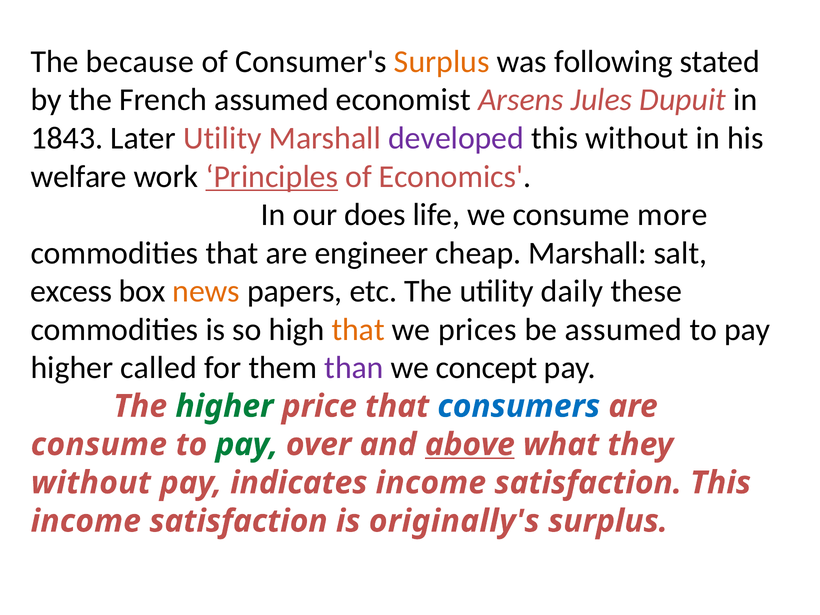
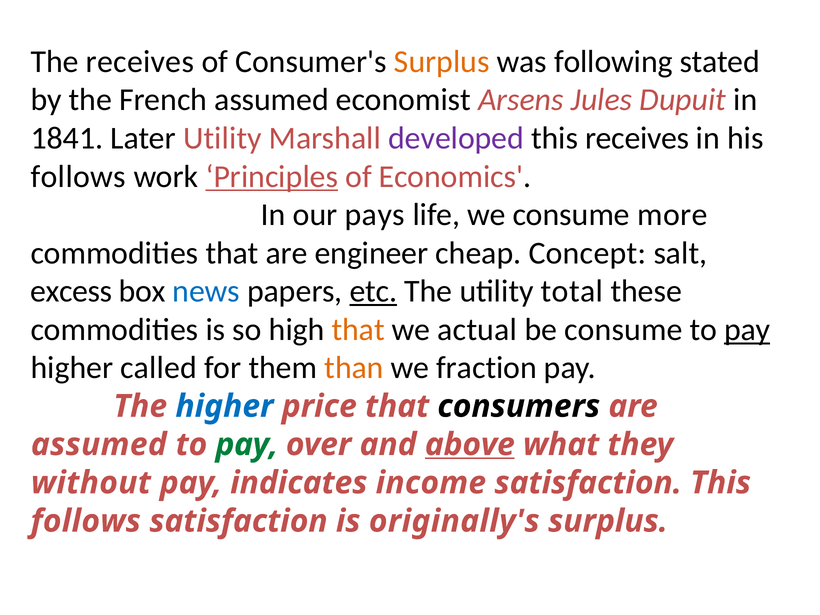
The because: because -> receives (140, 62)
1843: 1843 -> 1841 (67, 138)
this without: without -> receives (637, 138)
welfare: welfare -> follows (78, 177)
does: does -> pays (375, 215)
cheap Marshall: Marshall -> Concept (587, 253)
news colour: orange -> blue (206, 291)
etc underline: none -> present (373, 291)
daily: daily -> total (572, 291)
prices: prices -> actual (477, 330)
be assumed: assumed -> consume (623, 330)
pay underline: none -> present (747, 330)
than colour: purple -> orange (354, 368)
concept: concept -> fraction (487, 368)
higher colour: green -> blue (224, 406)
consumers colour: blue -> black (519, 406)
consume: consume -> assumed (99, 445)
income: income -> follows (86, 521)
